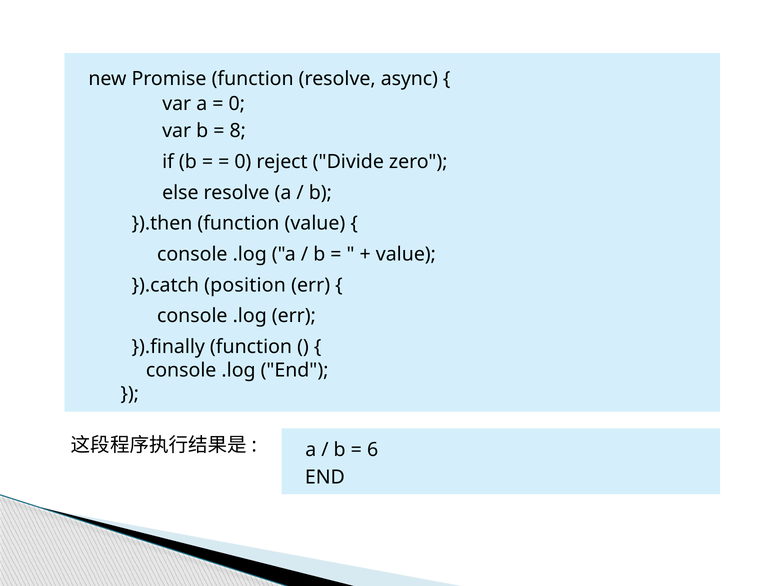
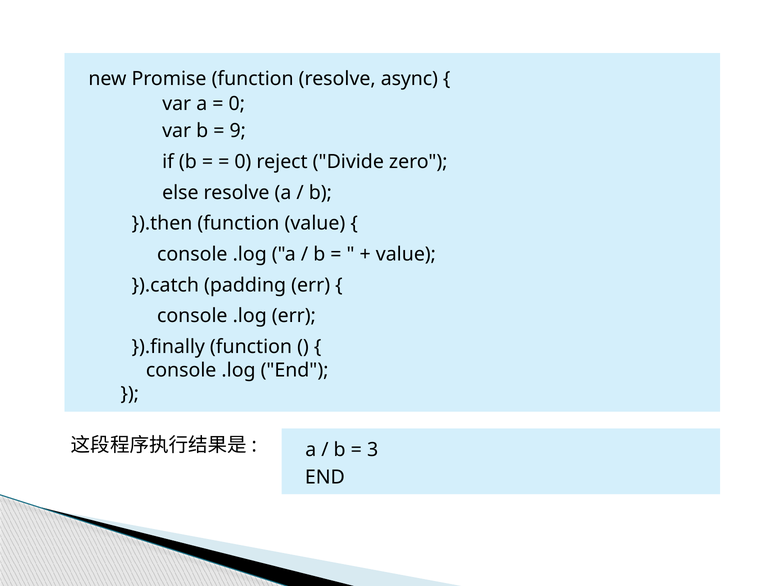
8: 8 -> 9 (238, 131)
position: position -> padding (245, 285)
6: 6 -> 3 (373, 450)
